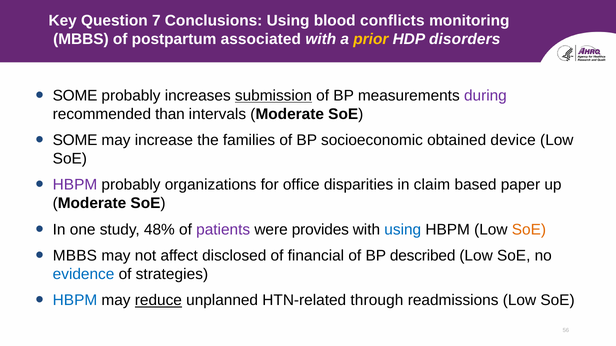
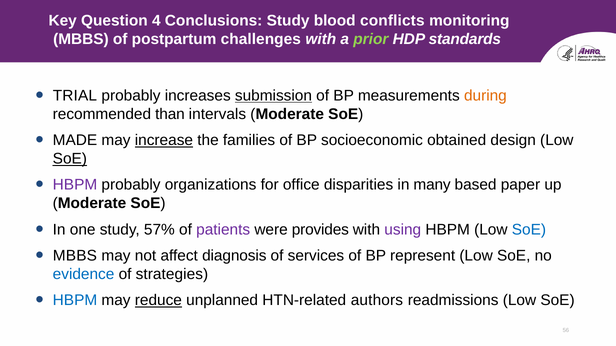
7: 7 -> 4 (156, 21)
Conclusions Using: Using -> Study (288, 21)
associated: associated -> challenges (261, 39)
prior colour: yellow -> light green (371, 39)
disorders: disorders -> standards (465, 39)
SOME: SOME -> TRIAL (75, 96)
during colour: purple -> orange (485, 96)
SOME: SOME -> MADE (75, 140)
increase underline: none -> present (164, 140)
device: device -> design (513, 140)
SoE underline: none -> present (70, 159)
claim: claim -> many (432, 185)
48%: 48% -> 57% (159, 230)
using colour: blue -> purple (403, 230)
SoE colour: orange -> blue (529, 230)
disclosed: disclosed -> diagnosis (234, 256)
financial: financial -> services (316, 256)
described: described -> represent (423, 256)
through: through -> authors (377, 301)
